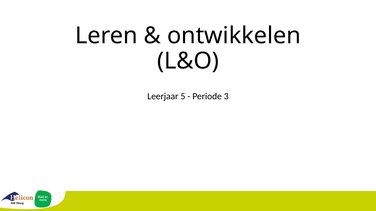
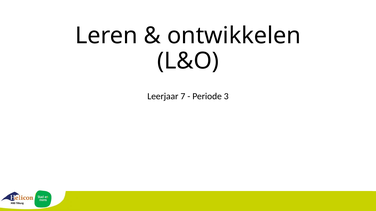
5: 5 -> 7 (183, 96)
